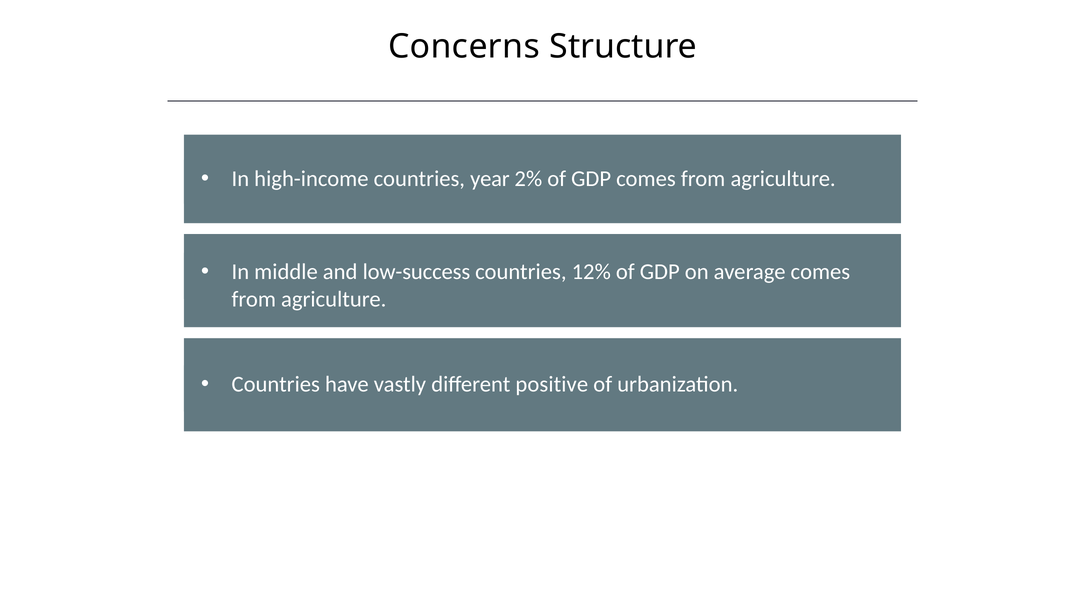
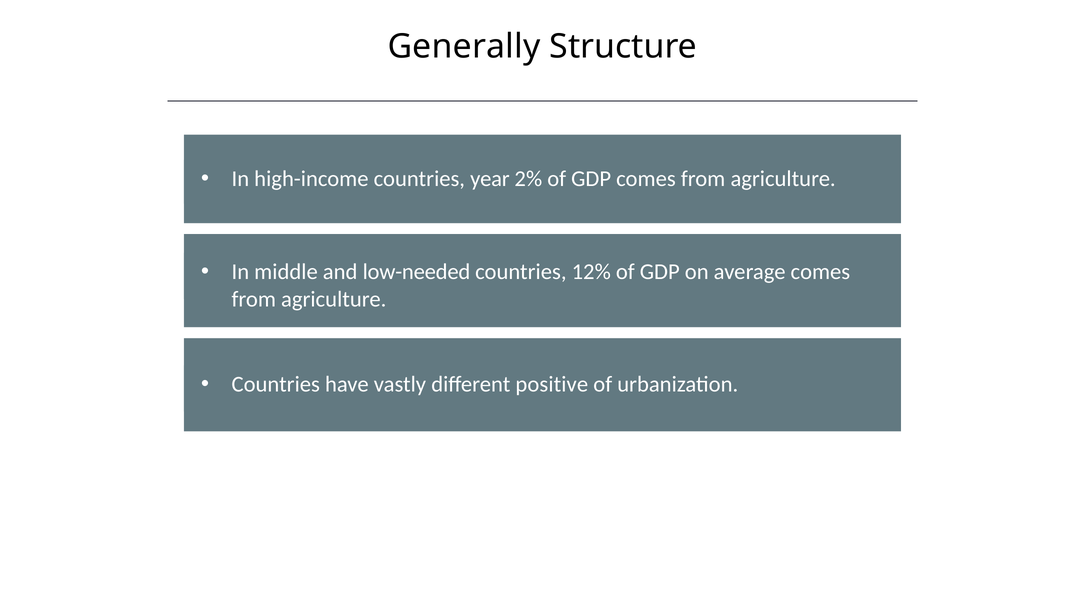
Concerns: Concerns -> Generally (464, 47)
low-success: low-success -> low-needed (416, 272)
